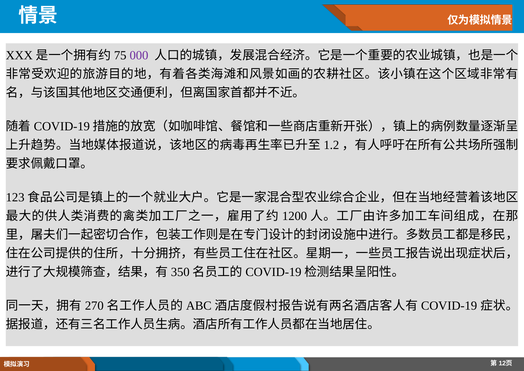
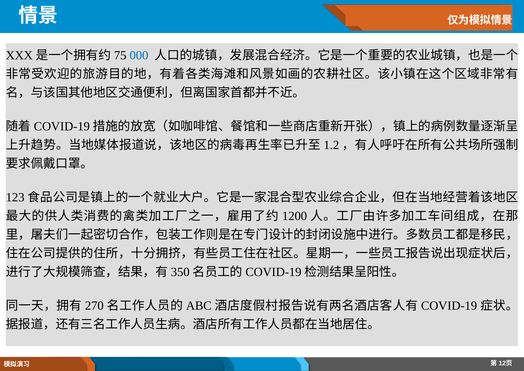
000 colour: purple -> blue (139, 55)
